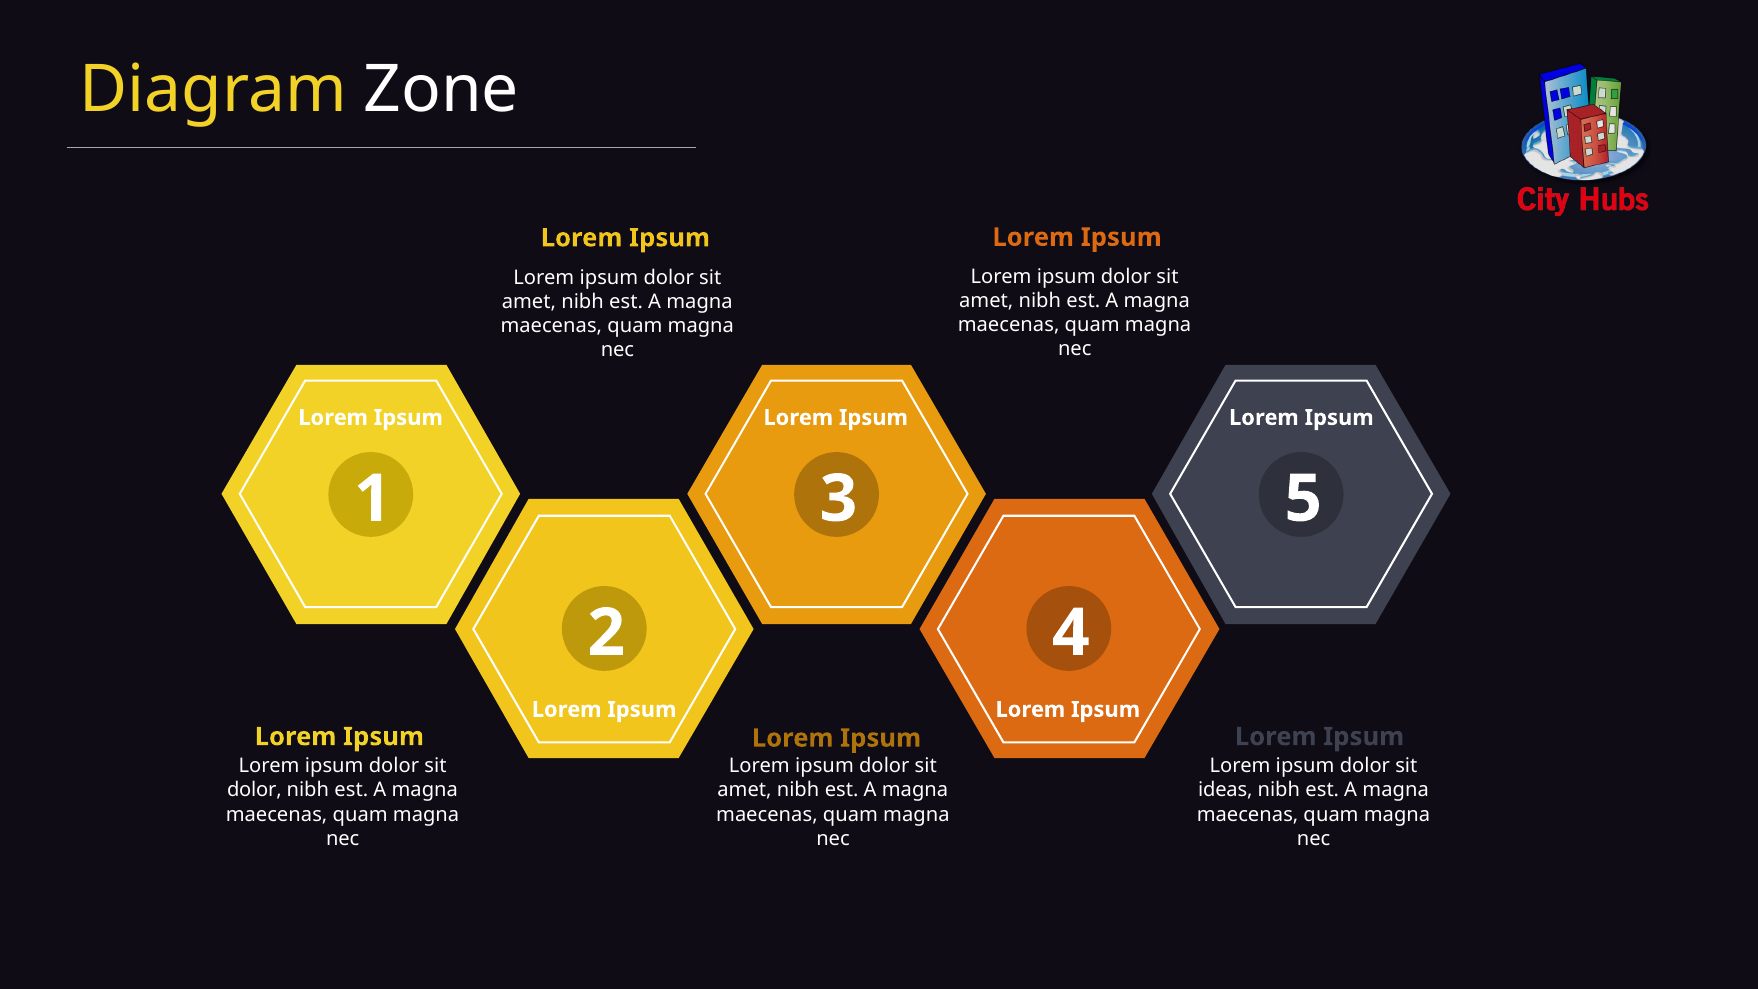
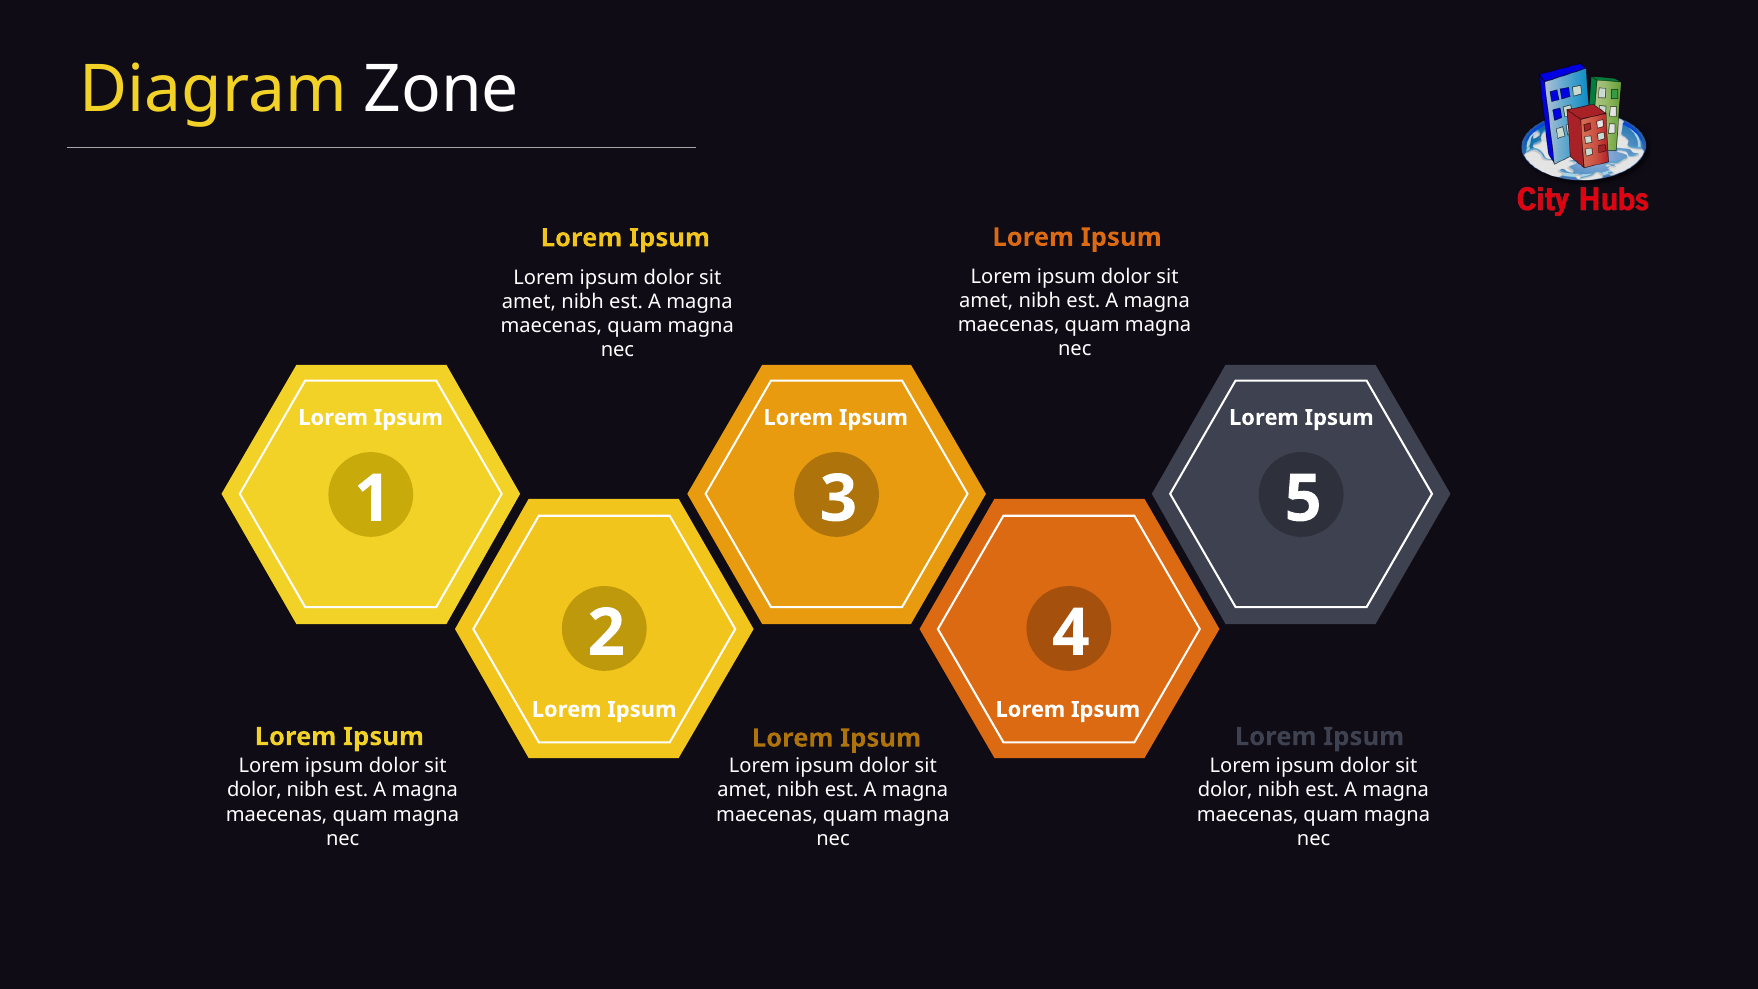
ideas: ideas -> dolor (1225, 790)
